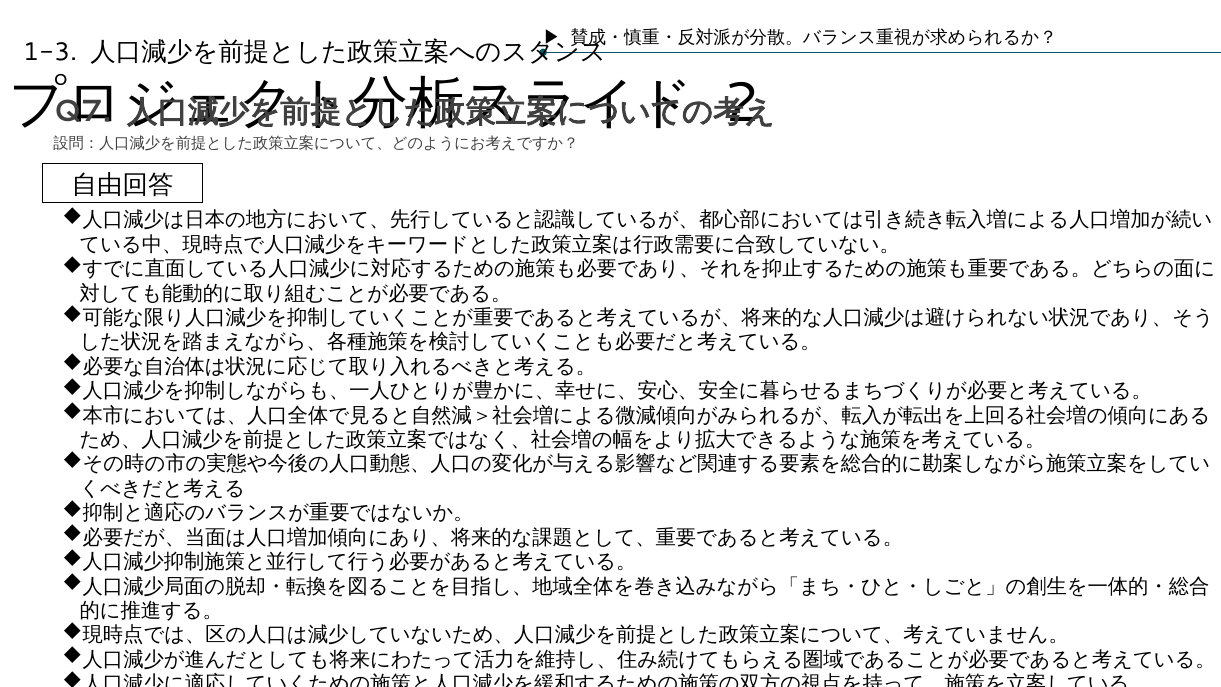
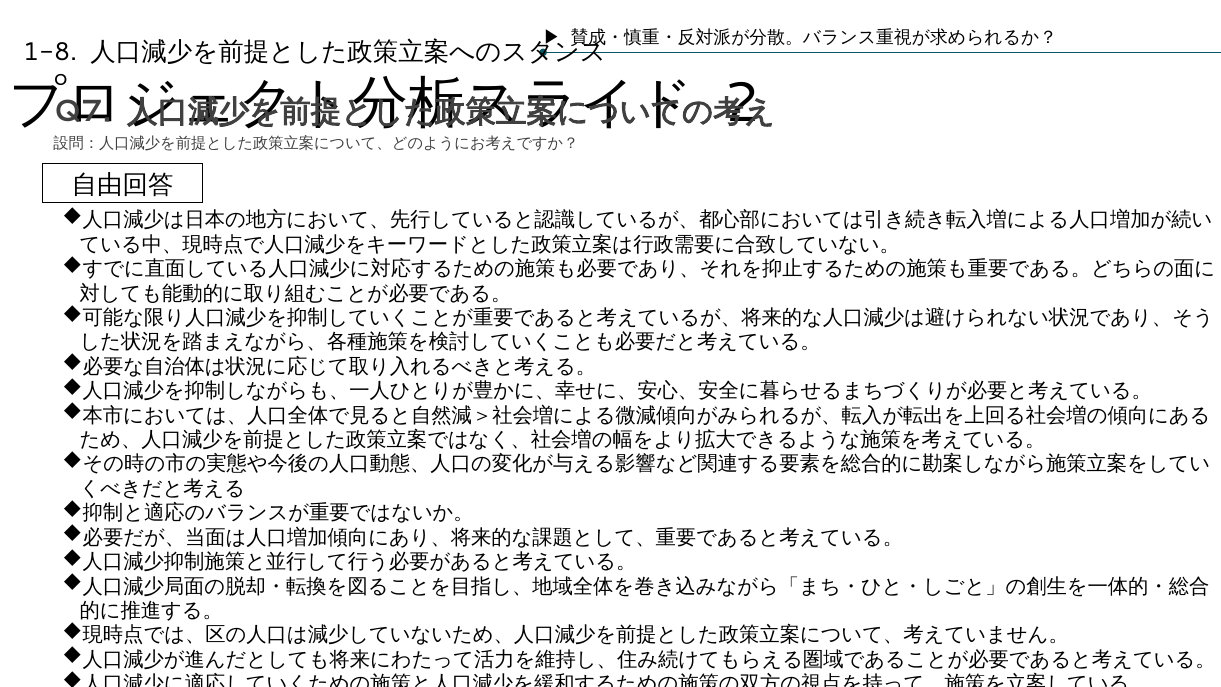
1-3: 1-3 -> 1-8 (50, 52)
